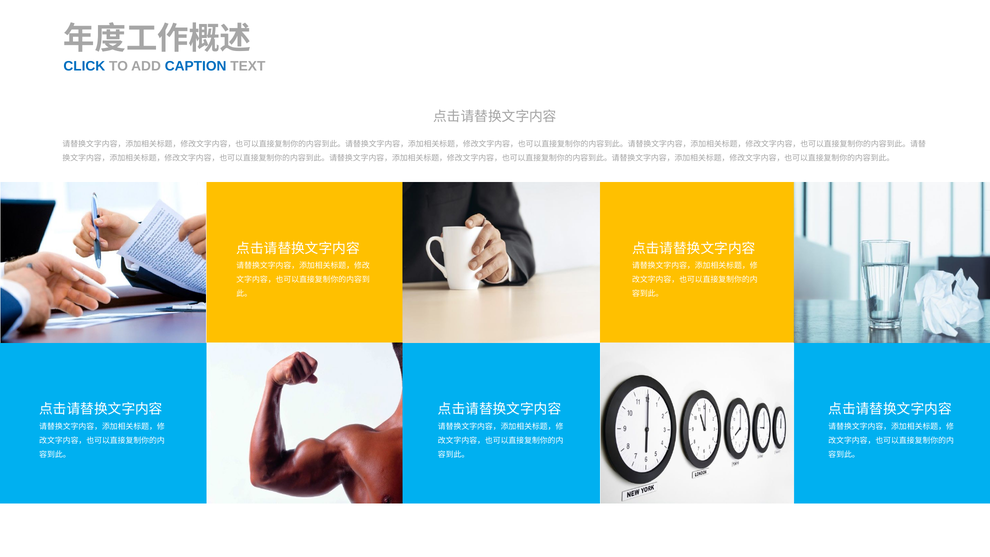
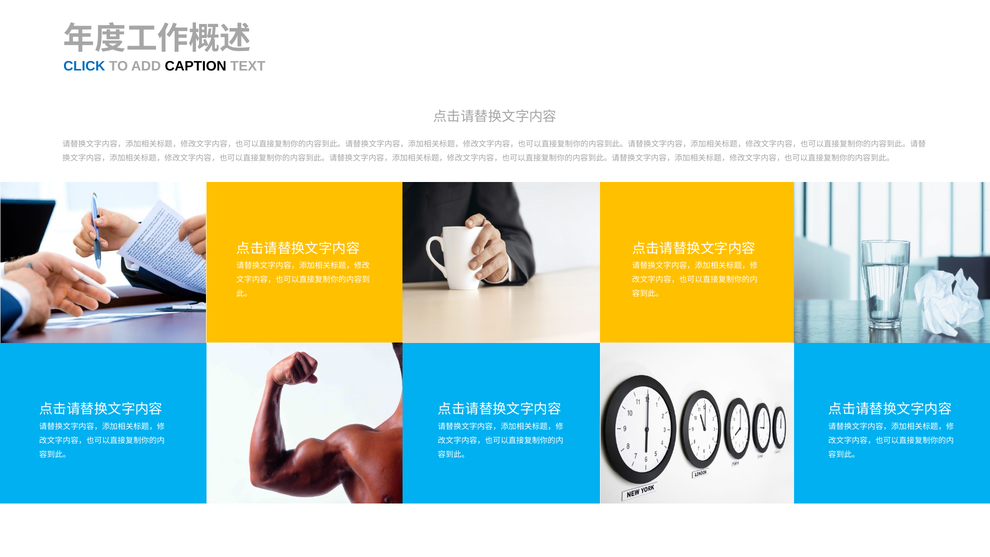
CAPTION colour: blue -> black (196, 66)
